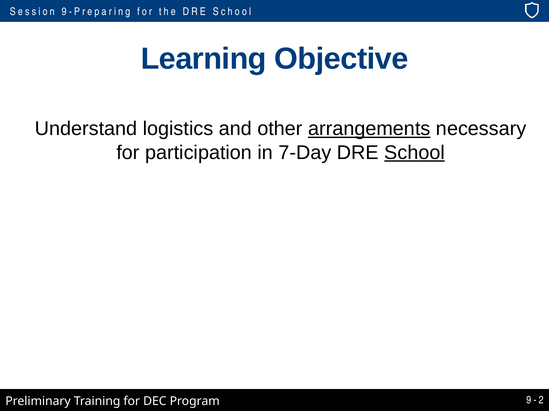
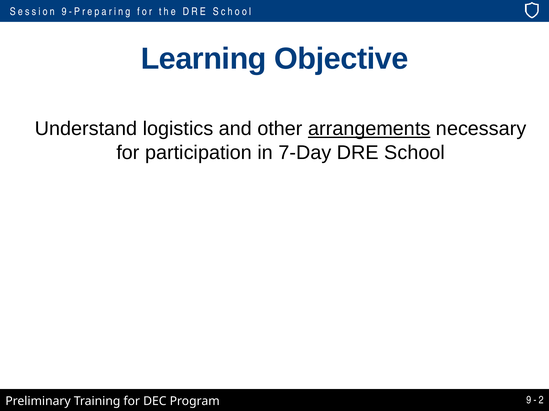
School underline: present -> none (415, 153)
